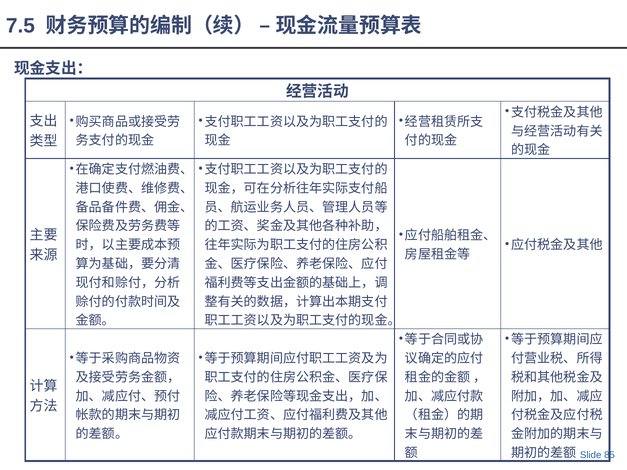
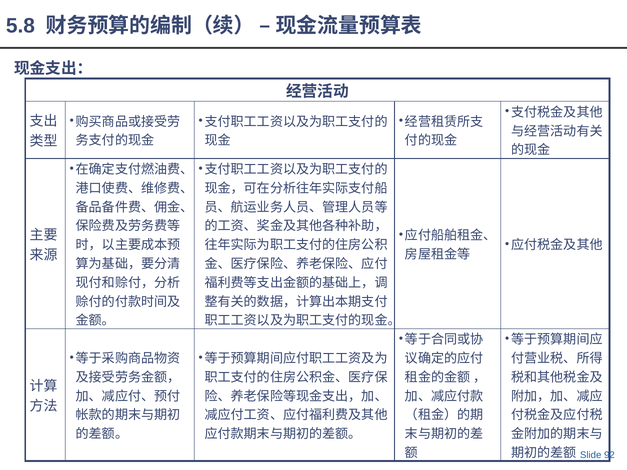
7.5: 7.5 -> 5.8 (20, 26)
85: 85 -> 92 (609, 455)
